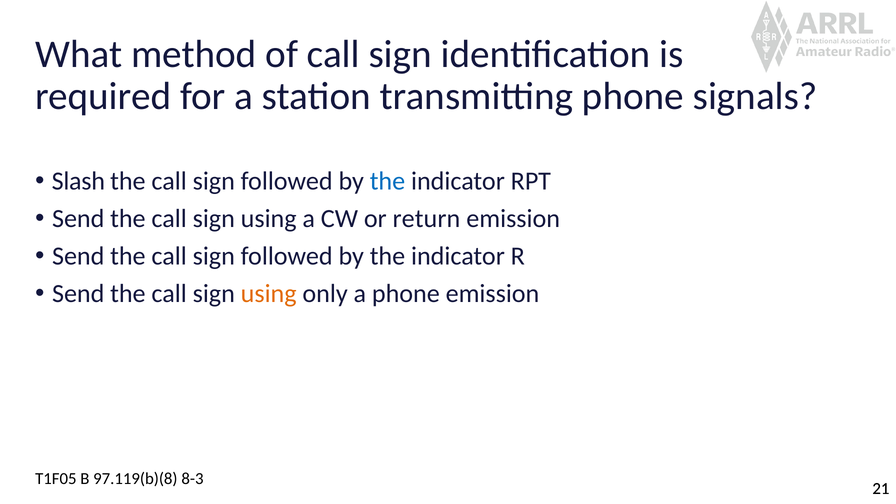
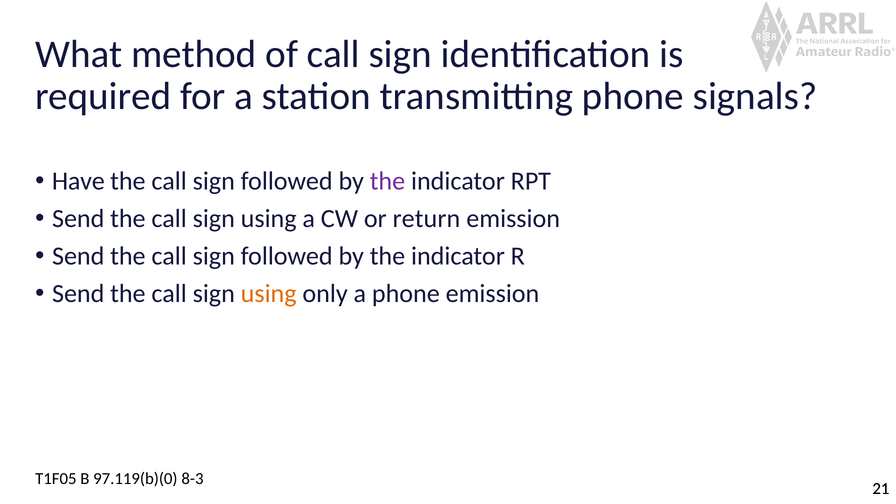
Slash: Slash -> Have (78, 181)
the colour: blue -> purple (387, 181)
97.119(b)(8: 97.119(b)(8 -> 97.119(b)(0 (135, 479)
